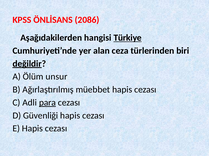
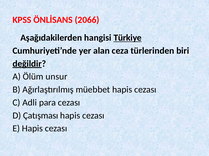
2086: 2086 -> 2066 (87, 20)
para underline: present -> none (47, 103)
Güvenliği: Güvenliği -> Çatışması (41, 116)
